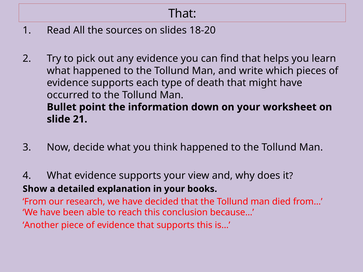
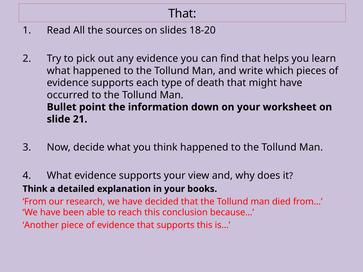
Show: Show -> Think (35, 189)
